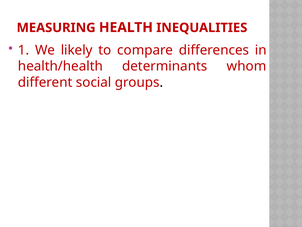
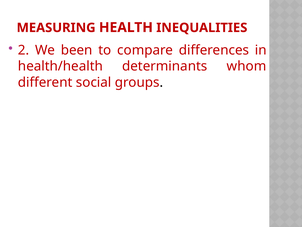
1: 1 -> 2 (24, 50)
likely: likely -> been (77, 50)
